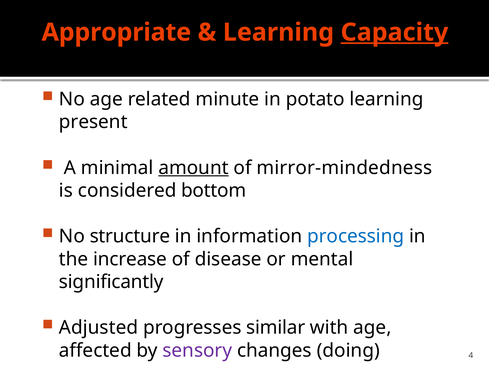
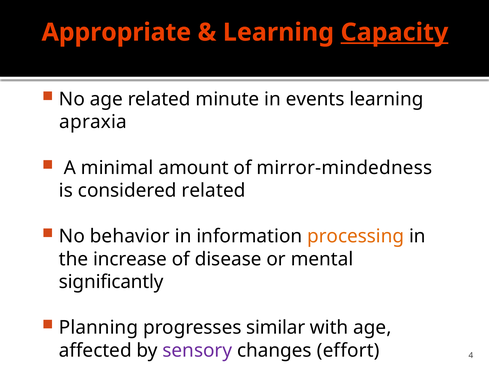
potato: potato -> events (315, 99)
present: present -> apraxia (93, 122)
amount underline: present -> none (194, 168)
considered bottom: bottom -> related (214, 190)
structure: structure -> behavior (130, 236)
processing colour: blue -> orange (356, 236)
Adjusted: Adjusted -> Planning (99, 327)
doing: doing -> effort (348, 350)
